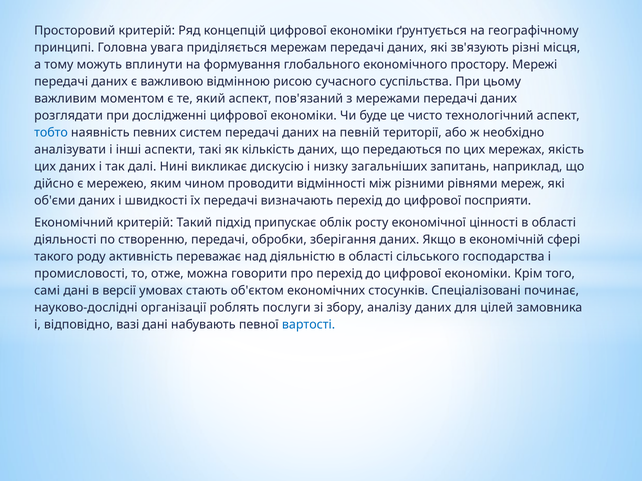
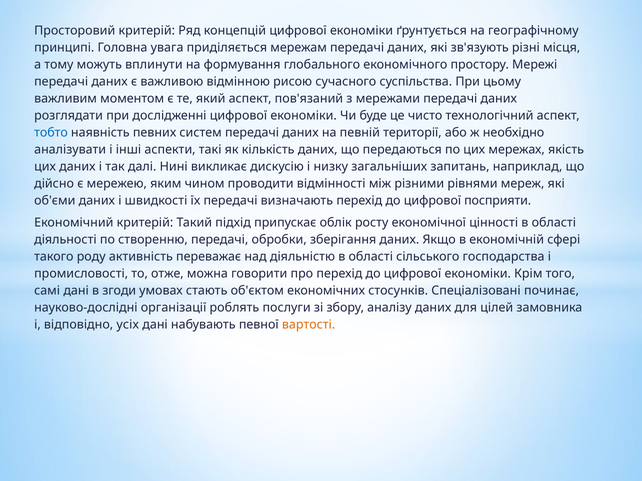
версії: версії -> згоди (119, 291)
вазі: вазі -> усіх (128, 325)
вартості colour: blue -> orange (309, 325)
